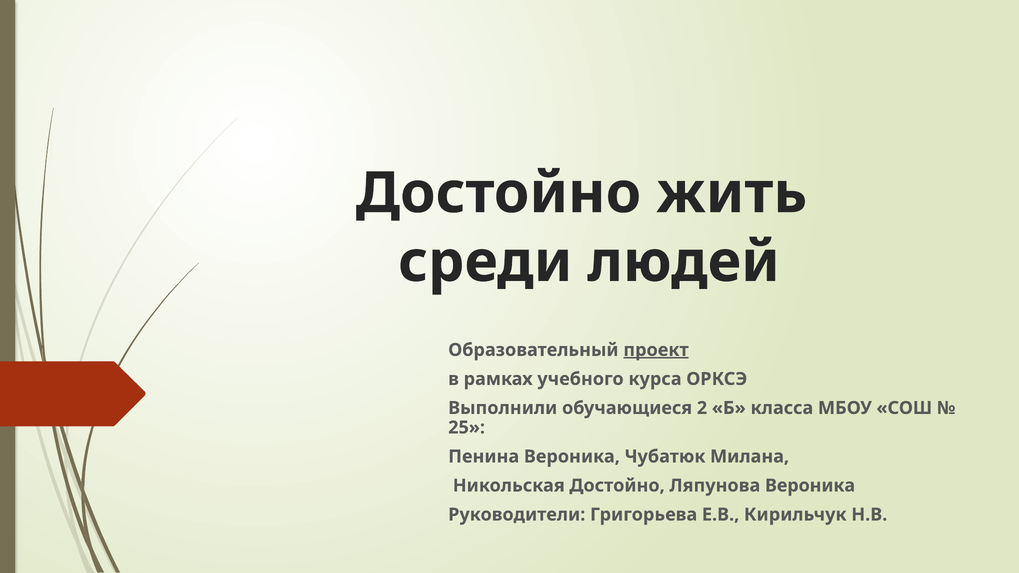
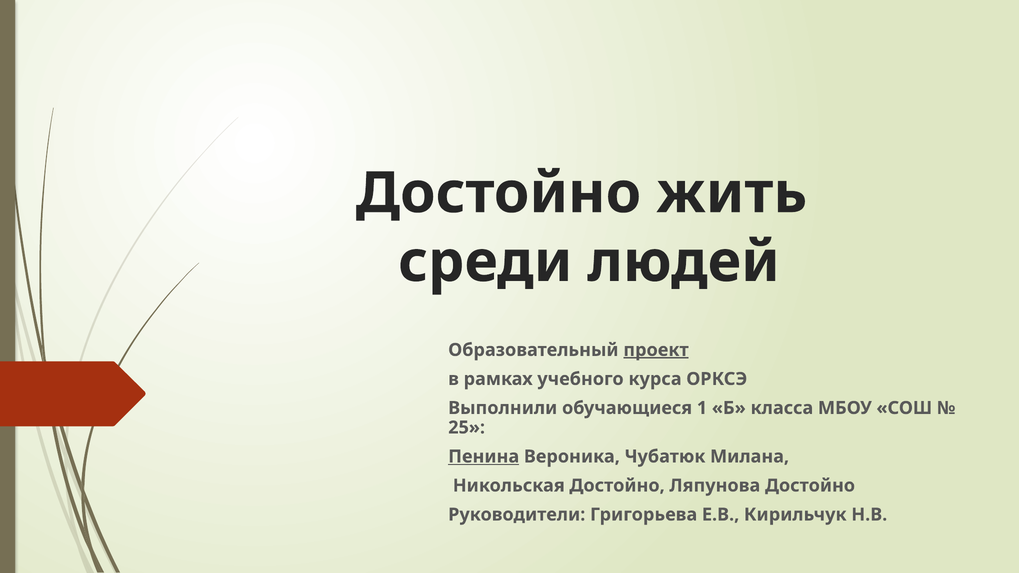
2: 2 -> 1 (702, 408)
Пенина underline: none -> present (484, 457)
Ляпунова Вероника: Вероника -> Достойно (810, 486)
